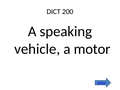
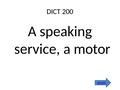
vehicle: vehicle -> service (37, 49)
